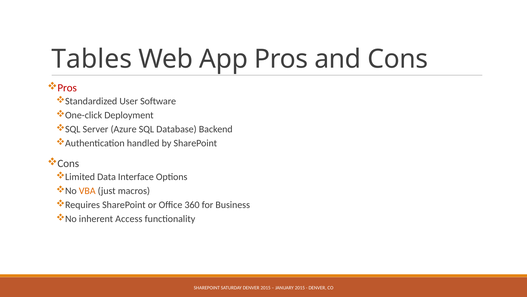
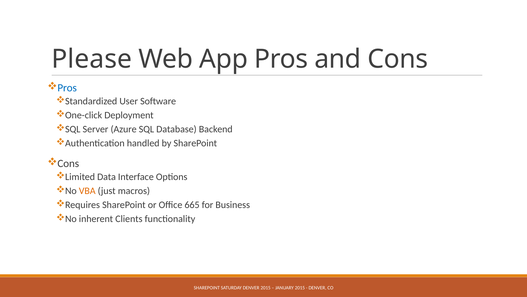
Tables: Tables -> Please (92, 59)
Pros colour: red -> blue (67, 88)
360: 360 -> 665 (192, 204)
Access: Access -> Clients (129, 218)
